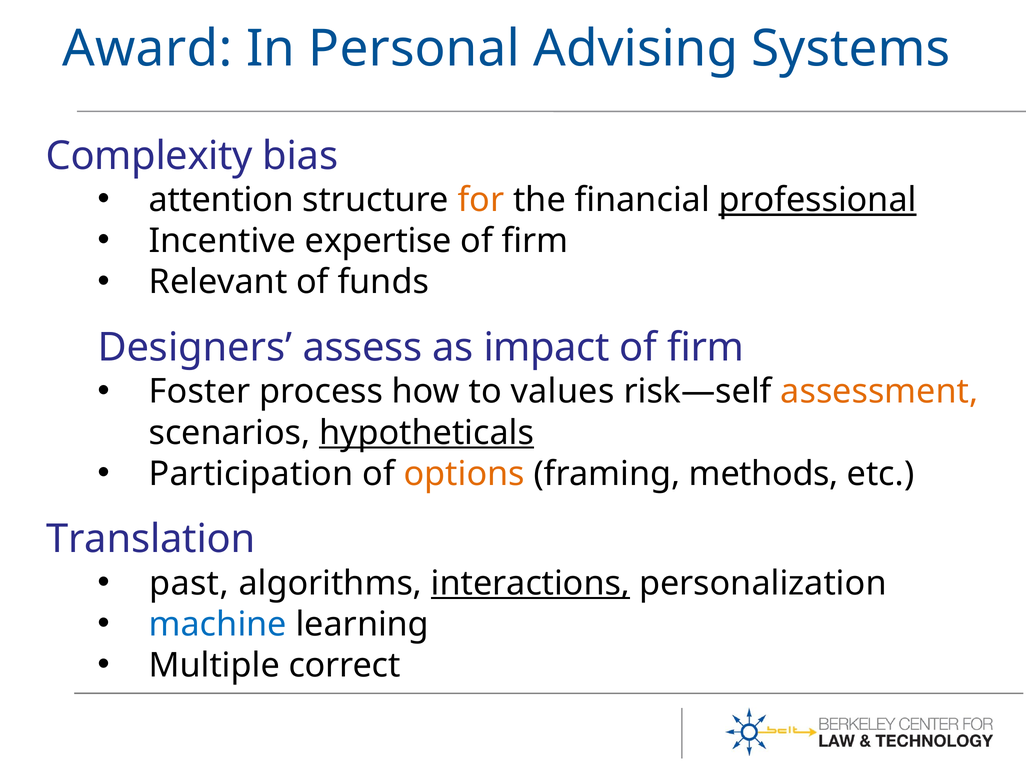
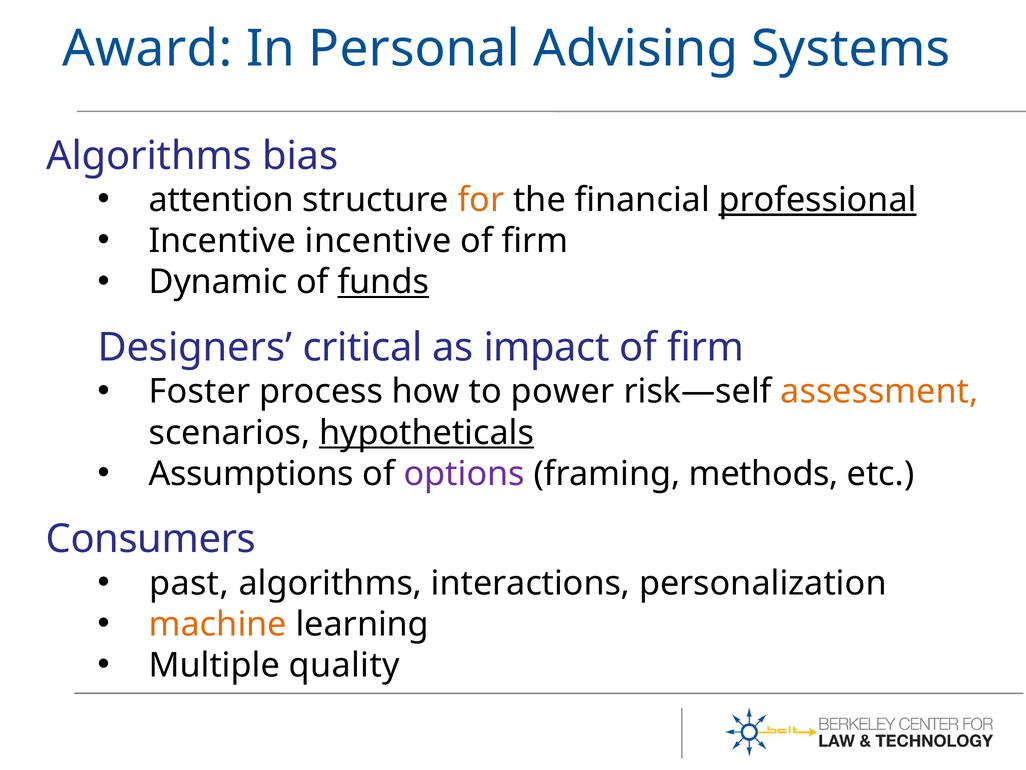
Complexity: Complexity -> Algorithms (149, 156)
Incentive expertise: expertise -> incentive (378, 241)
Relevant: Relevant -> Dynamic (218, 282)
funds underline: none -> present (383, 282)
assess: assess -> critical (362, 347)
values: values -> power (563, 391)
Participation: Participation -> Assumptions (251, 474)
options colour: orange -> purple (464, 474)
Translation: Translation -> Consumers (151, 539)
interactions underline: present -> none (531, 583)
machine colour: blue -> orange (218, 624)
correct: correct -> quality (344, 665)
